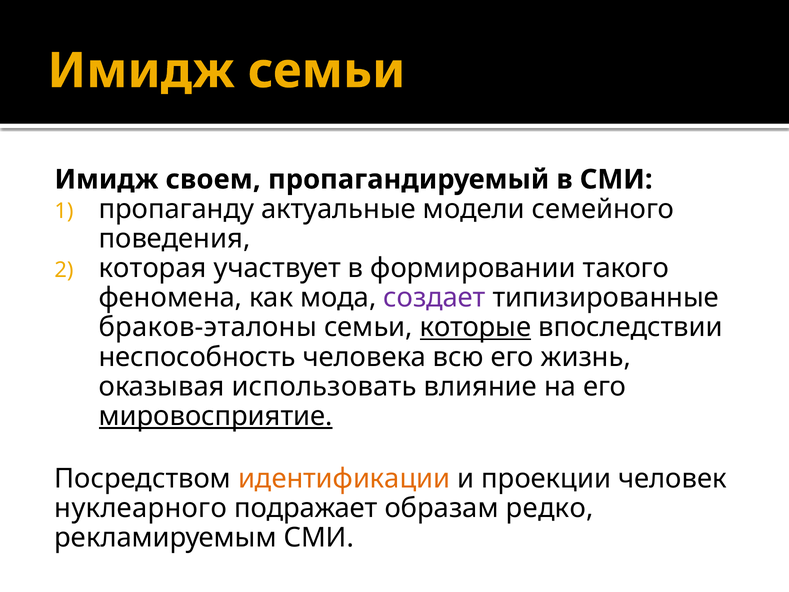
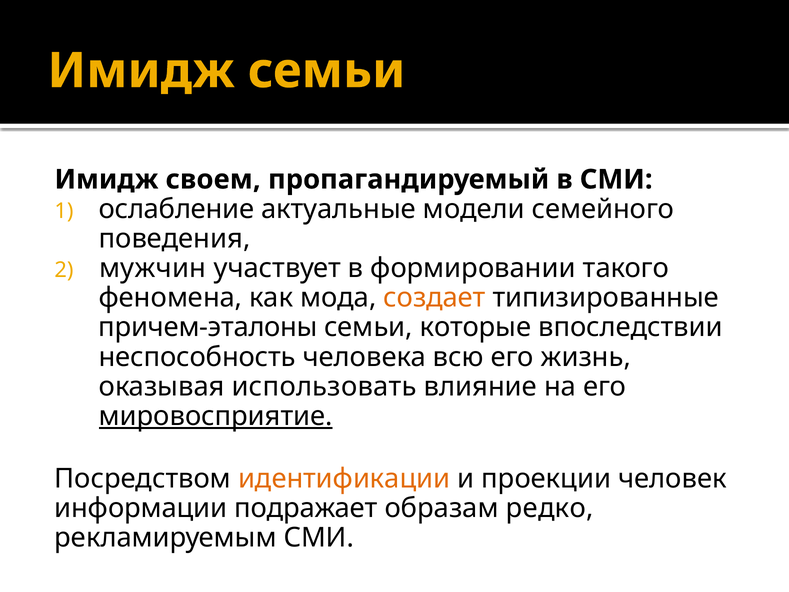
пропаганду: пропаганду -> ослабление (177, 209)
которая: которая -> мужчин (153, 268)
создает colour: purple -> orange (435, 298)
браков-эталоны: браков-эталоны -> причем-эталоны (208, 327)
которые underline: present -> none (476, 327)
нуклеарного: нуклеарного -> информации (141, 508)
